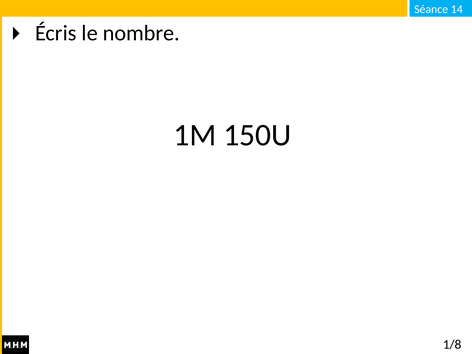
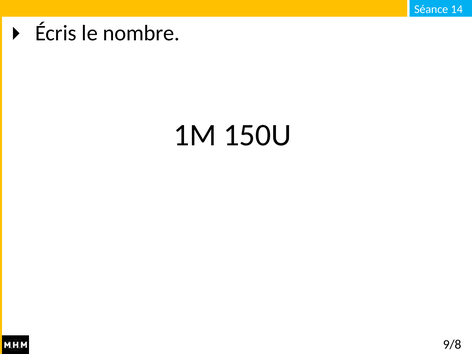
1/8: 1/8 -> 9/8 (452, 344)
